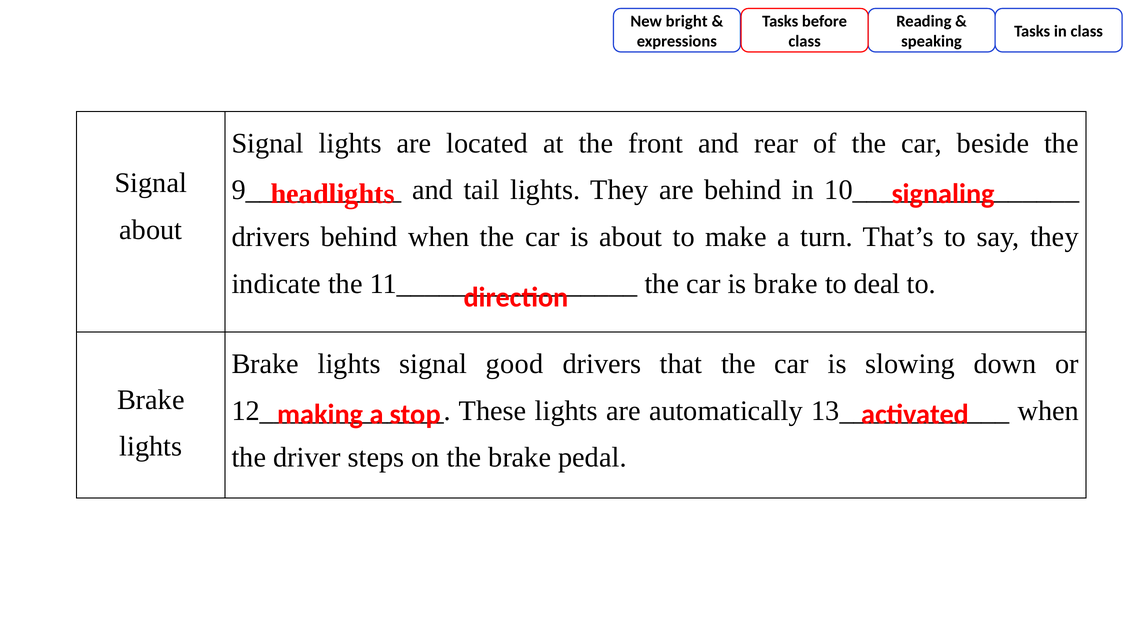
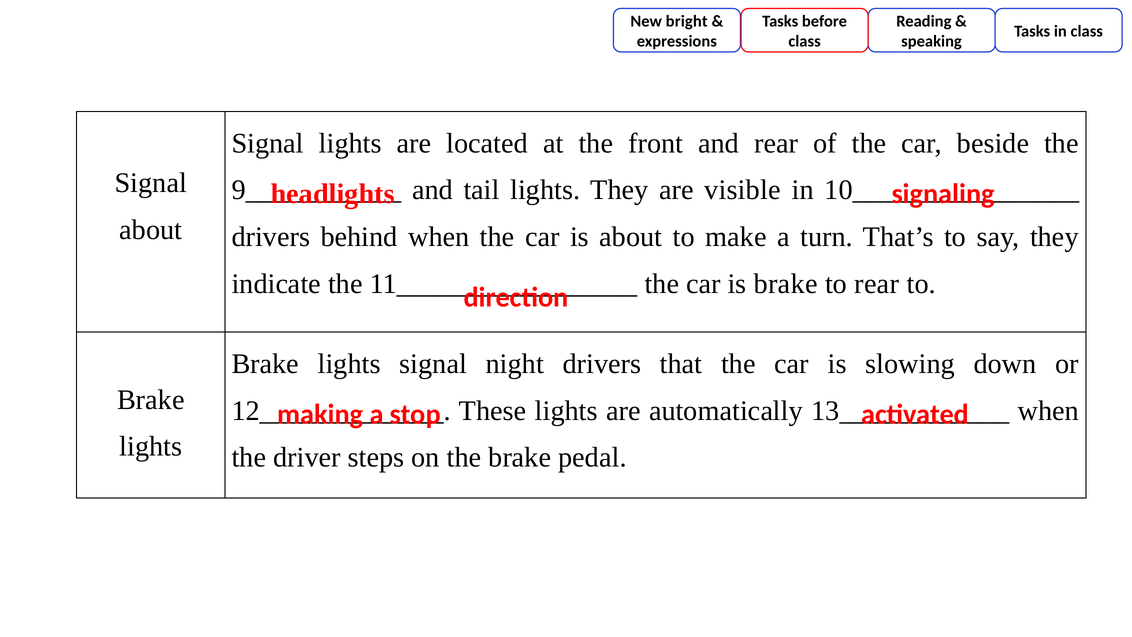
are behind: behind -> visible (743, 190)
to deal: deal -> rear (877, 284)
good: good -> night (515, 364)
